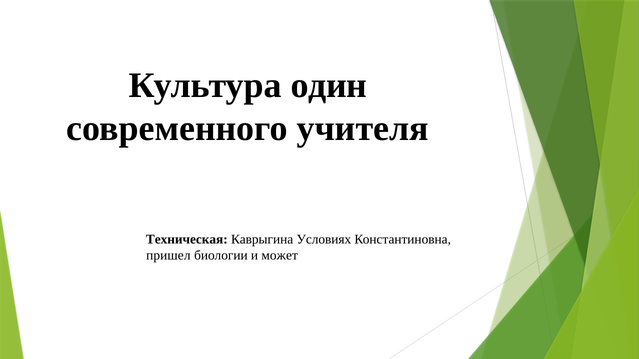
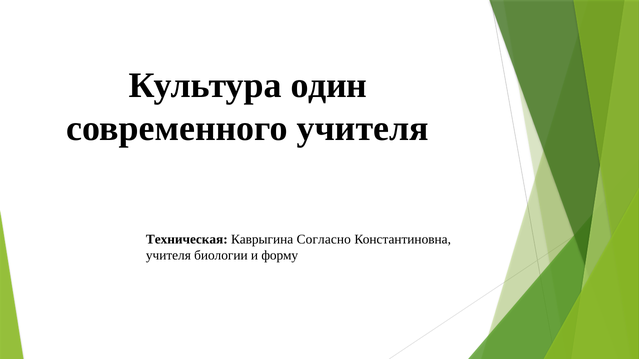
Условиях: Условиях -> Согласно (324, 240)
пришел: пришел -> учителя (168, 256)
может: может -> форму (280, 256)
